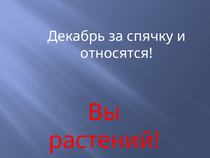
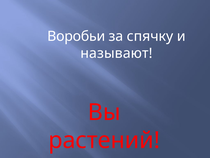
Декабрь: Декабрь -> Воробьи (76, 36)
относятся: относятся -> называют (116, 53)
